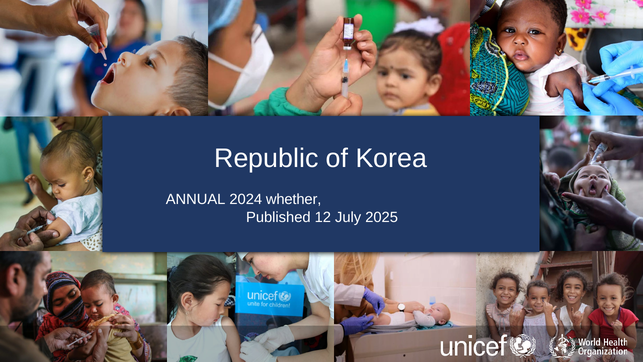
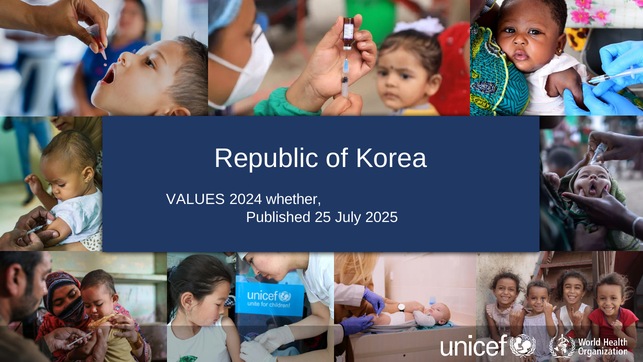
ANNUAL: ANNUAL -> VALUES (196, 199)
12: 12 -> 25 (323, 217)
